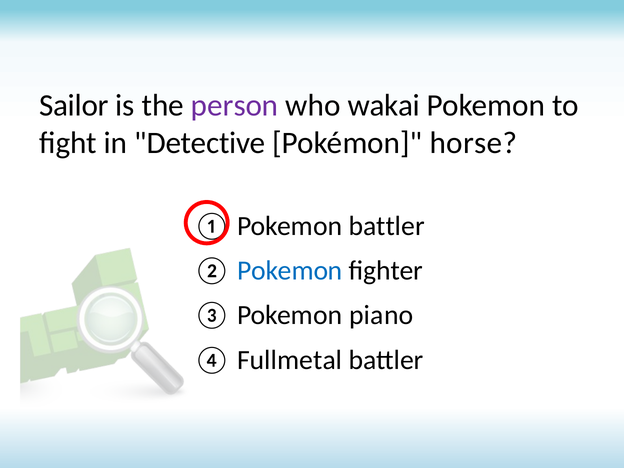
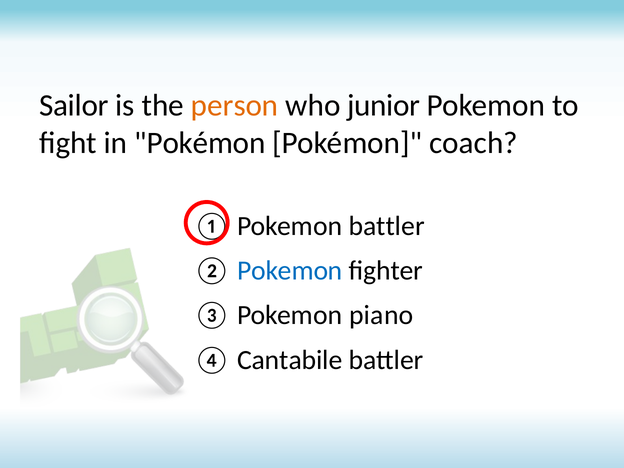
person colour: purple -> orange (235, 105)
wakai: wakai -> junior (384, 105)
in Detective: Detective -> Pokémon (200, 143)
horse: horse -> coach (474, 143)
Fullmetal: Fullmetal -> Cantabile (290, 360)
